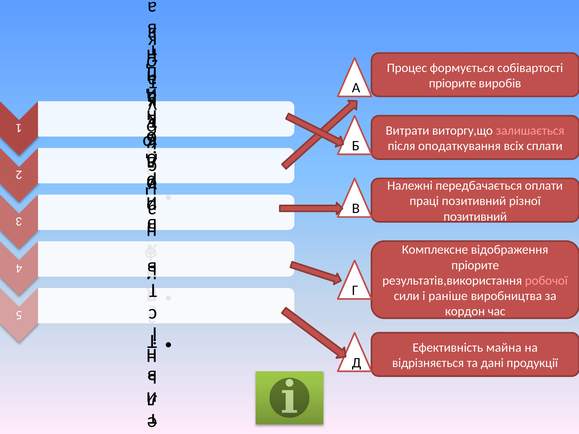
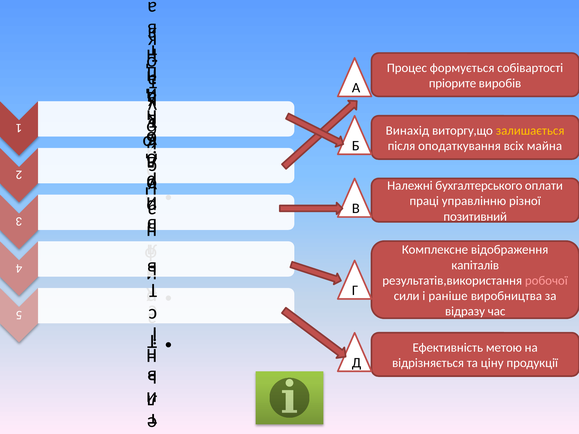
Витрати: Витрати -> Винахід (407, 131)
залишається colour: pink -> yellow (530, 131)
сплати: сплати -> майна (544, 146)
передбачається: передбачається -> бухгалтерського (479, 186)
праці позитивний: позитивний -> управлінню (474, 201)
пріорите: пріорите -> капіталів (475, 265)
кордон: кордон -> відразу (465, 312)
майна: майна -> метою (504, 348)
дані: дані -> ціну (492, 363)
